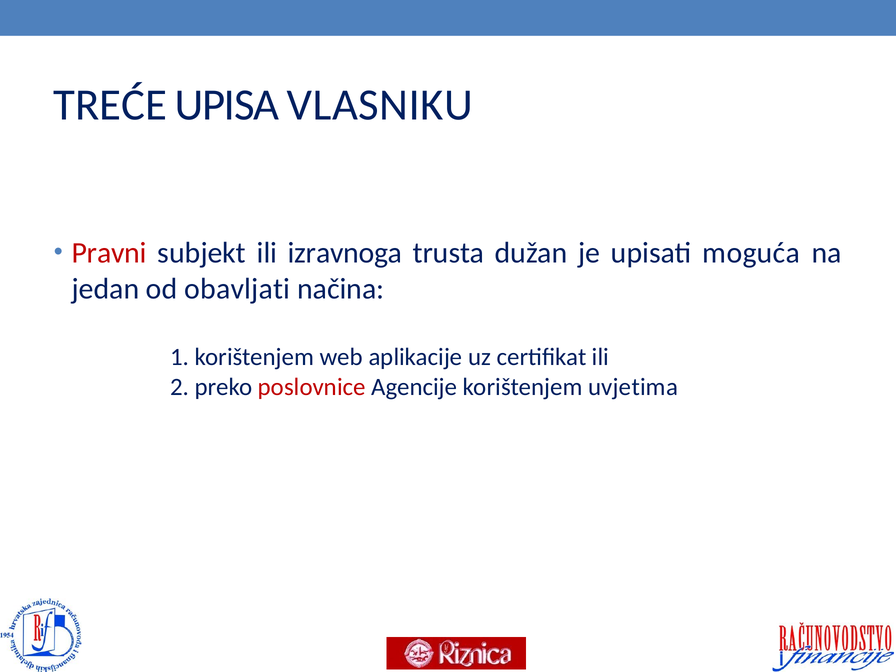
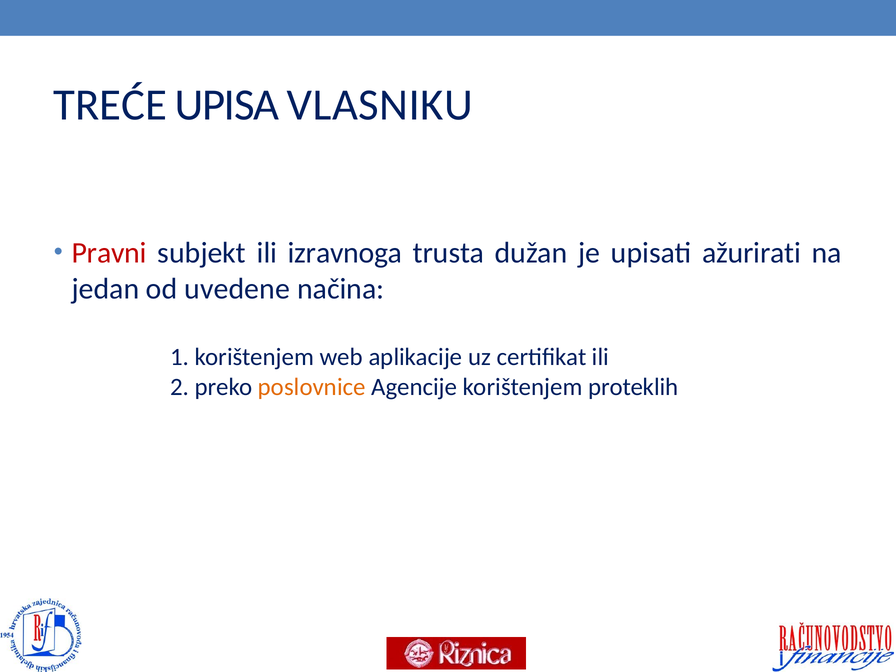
moguća: moguća -> ažurirati (752, 253)
obavljati: obavljati -> uvedene (237, 289)
poslovnice colour: red -> orange (312, 387)
uvjetima: uvjetima -> proteklih (633, 387)
